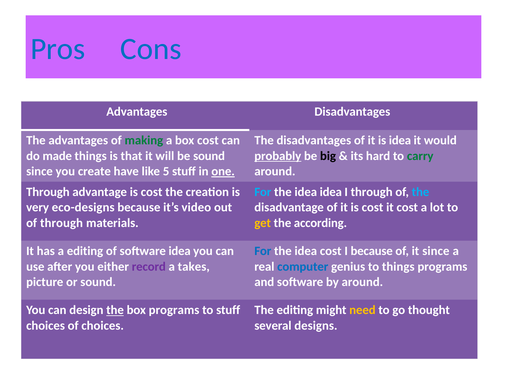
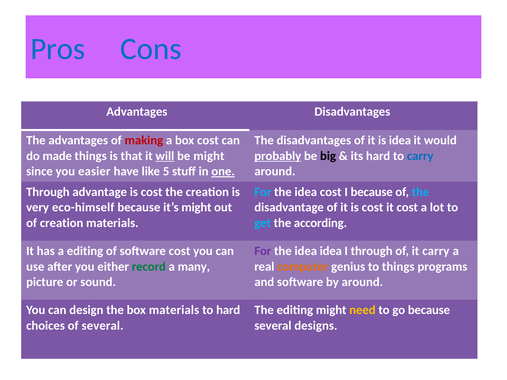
making colour: green -> red (144, 141)
will underline: none -> present (165, 156)
be sound: sound -> might (209, 156)
carry colour: green -> blue (420, 156)
create: create -> easier (94, 171)
idea idea: idea -> cost (331, 192)
I through: through -> because (372, 192)
eco-designs: eco-designs -> eco-himself (83, 208)
it’s video: video -> might (196, 208)
of through: through -> creation (62, 223)
get colour: yellow -> light blue (263, 223)
software idea: idea -> cost (180, 251)
For colour: blue -> purple (263, 251)
idea cost: cost -> idea (331, 251)
I because: because -> through (372, 251)
it since: since -> carry (436, 251)
record colour: purple -> green (149, 267)
takes: takes -> many (194, 267)
computer colour: blue -> orange (303, 267)
the underline: present -> none (115, 310)
box programs: programs -> materials (174, 310)
to stuff: stuff -> hard (228, 310)
go thought: thought -> because (429, 310)
of choices: choices -> several (103, 326)
